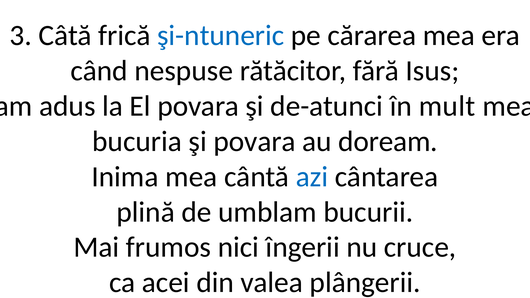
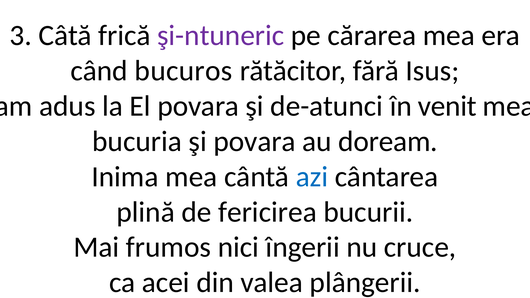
şi-ntuneric colour: blue -> purple (221, 35)
nespuse: nespuse -> bucuros (184, 71)
mult: mult -> venit (447, 106)
umblam: umblam -> fericirea (267, 212)
